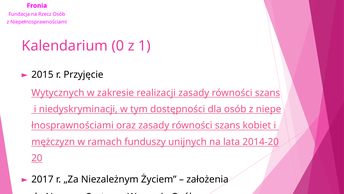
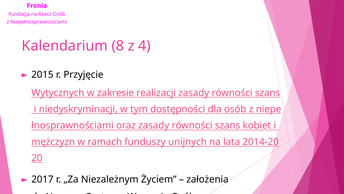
0: 0 -> 8 (118, 46)
1: 1 -> 4 (144, 46)
